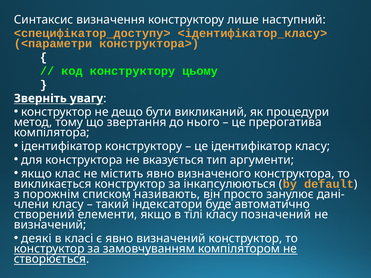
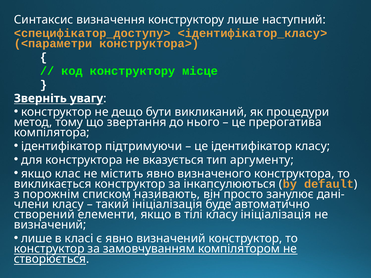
цьому: цьому -> місце (200, 71)
ідентифікатор конструктору: конструктору -> підтримуючи (144, 146)
аргументи: аргументи -> аргументу (262, 160)
такий індексатори: індексатори -> ініціалізація (167, 205)
класу позначений: позначений -> ініціалізація (276, 215)
деякі: деякі -> лише (37, 239)
